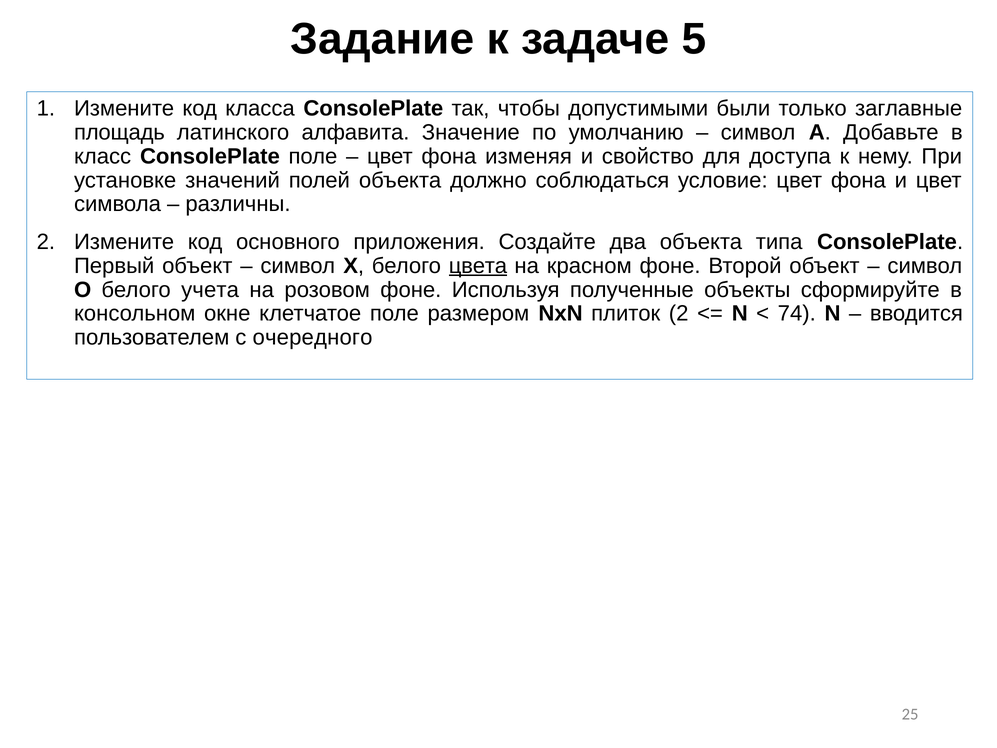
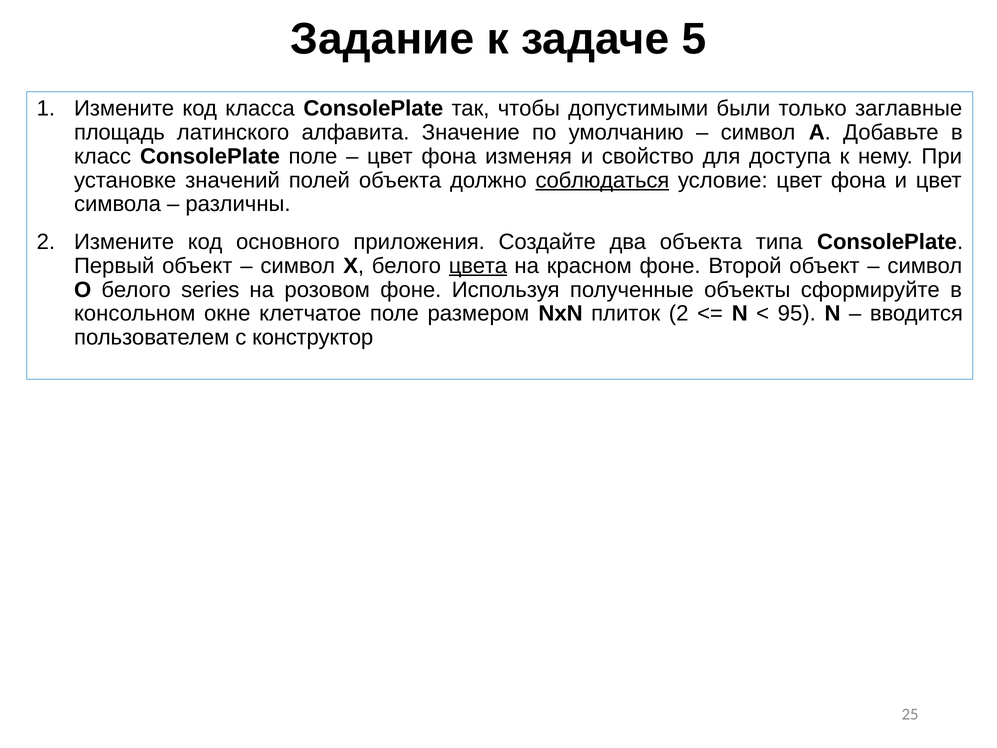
соблюдаться underline: none -> present (602, 180)
учета: учета -> series (210, 290)
74: 74 -> 95 (797, 314)
очередного: очередного -> конструктор (313, 337)
